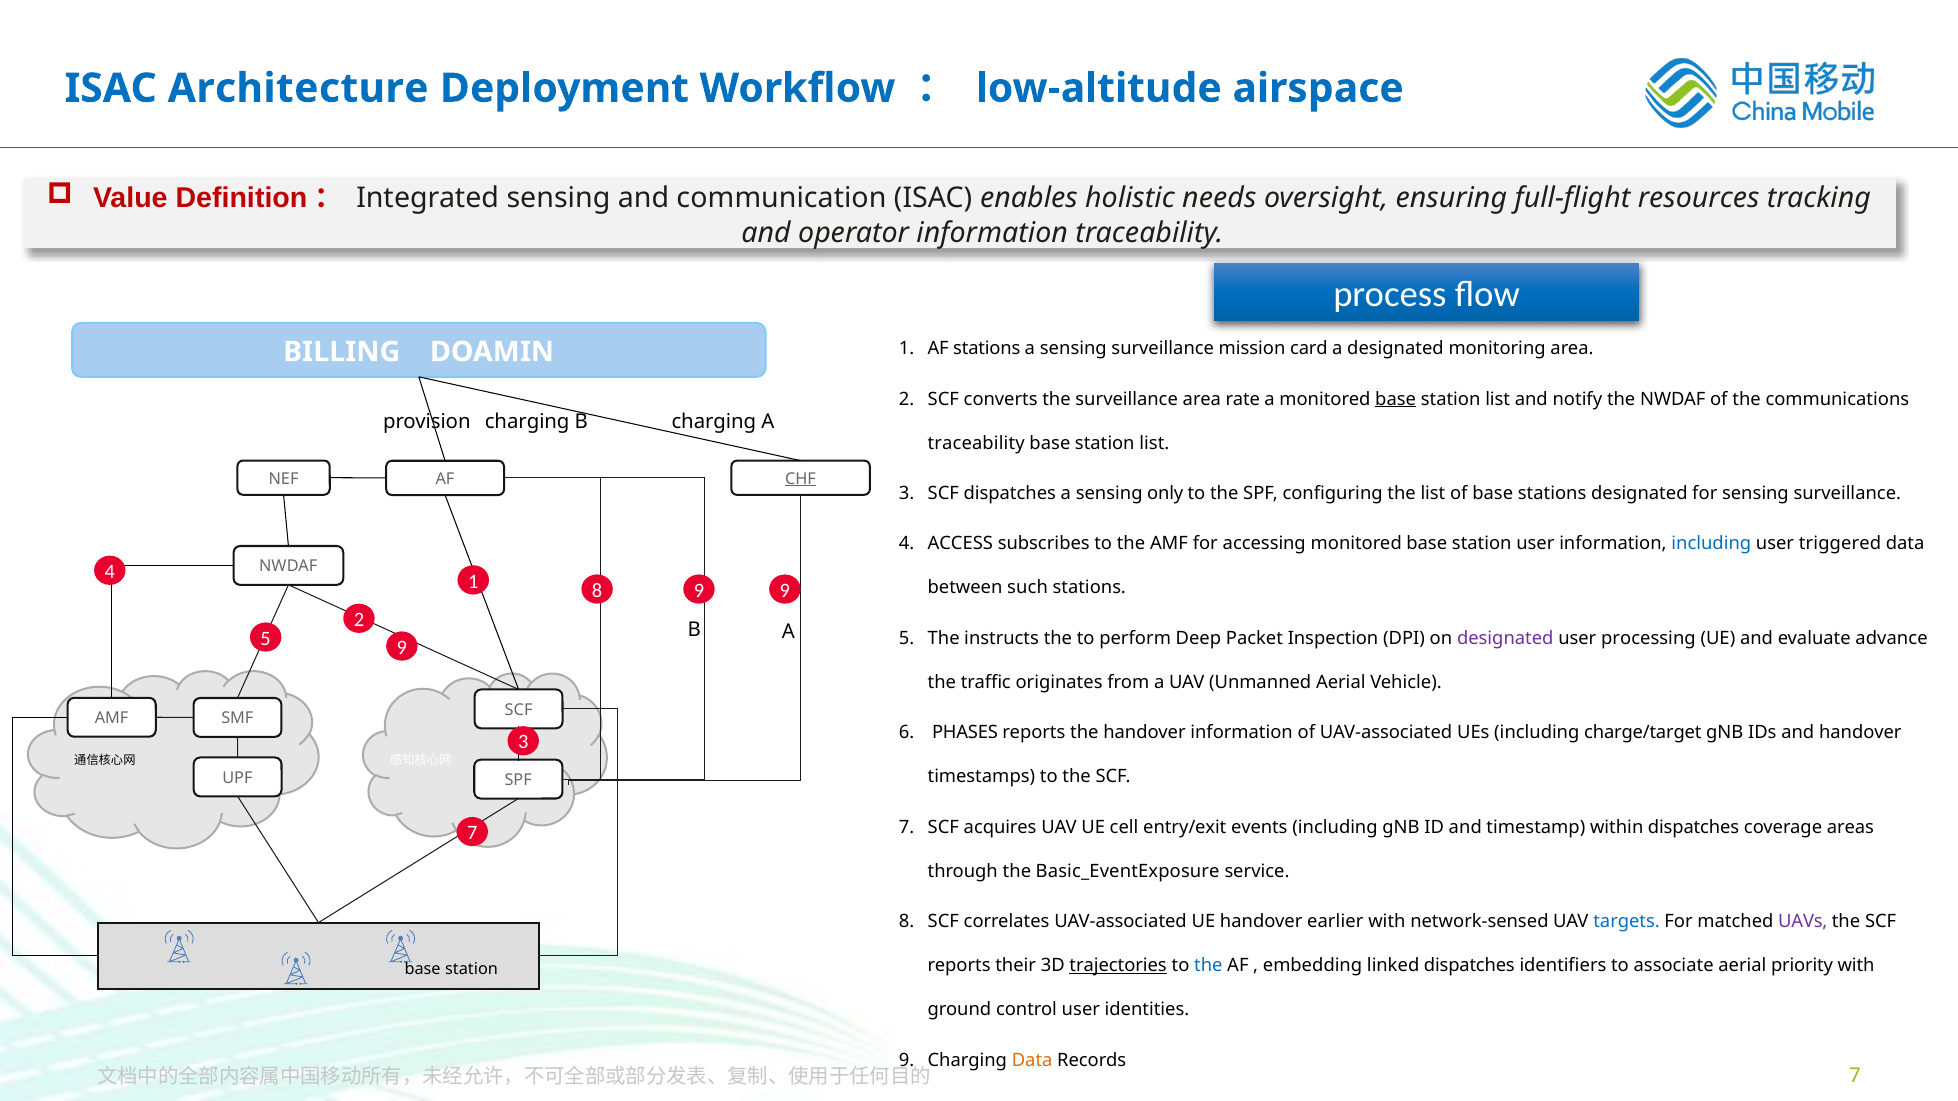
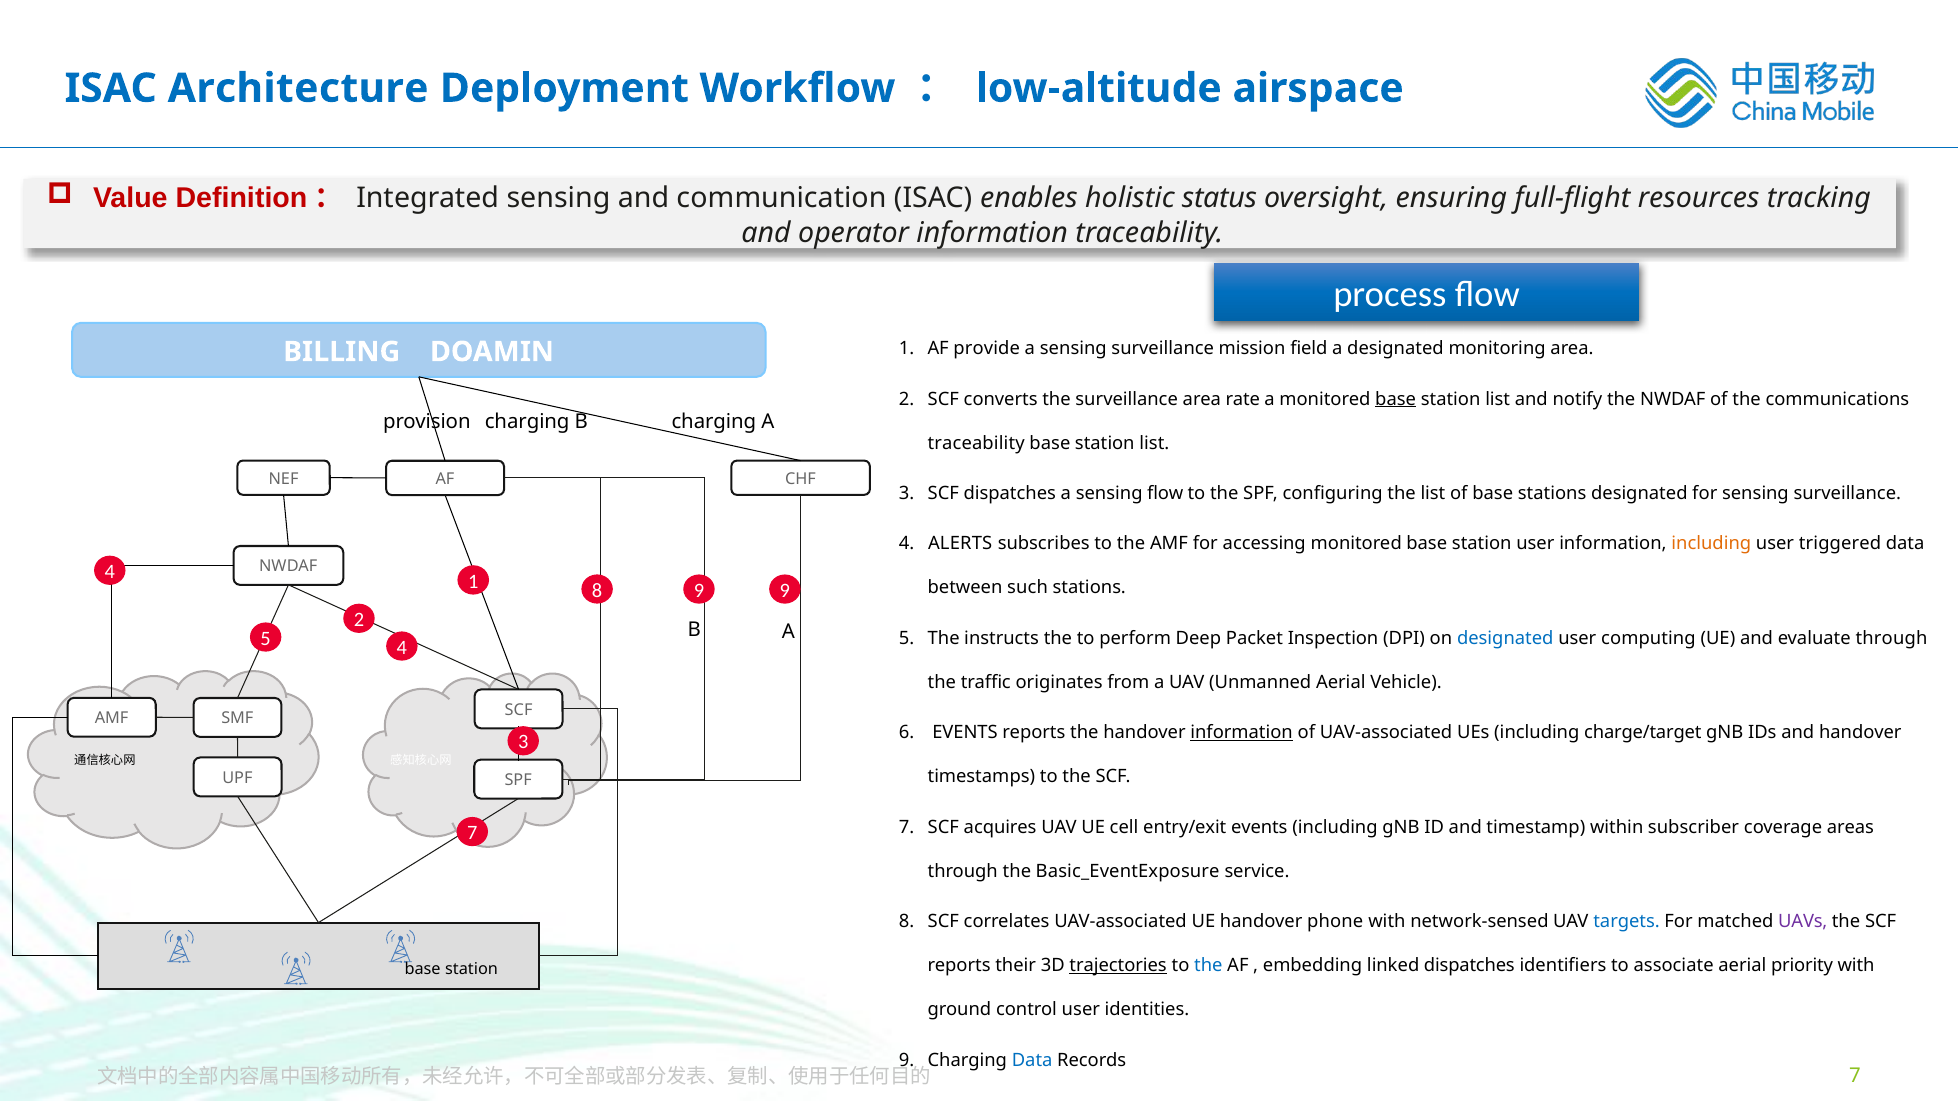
needs: needs -> status (1219, 198)
AF stations: stations -> provide (987, 349)
card: card -> field (1309, 349)
CHF underline: present -> none (801, 479)
sensing only: only -> flow (1165, 494)
ACCESS: ACCESS -> ALERTS (960, 544)
including colour: blue -> orange (1711, 544)
5 9: 9 -> 4 (402, 648)
designated colour: purple -> blue (1505, 638)
processing: processing -> computing (1648, 638)
evaluate advance: advance -> through (1891, 638)
6 PHASES: PHASES -> EVENTS (965, 733)
information underline: none -> present (1242, 733)
within dispatches: dispatches -> subscriber (1693, 827)
earlier: earlier -> phone (1335, 922)
Data colour: orange -> blue (1032, 1060)
